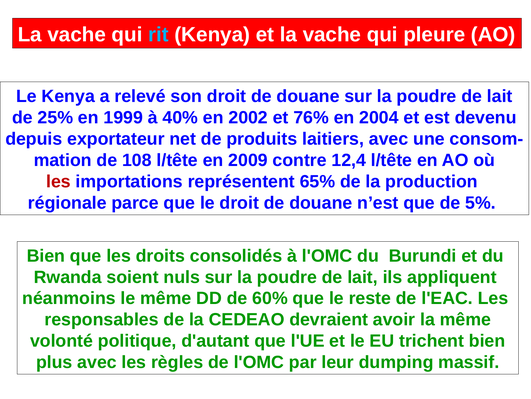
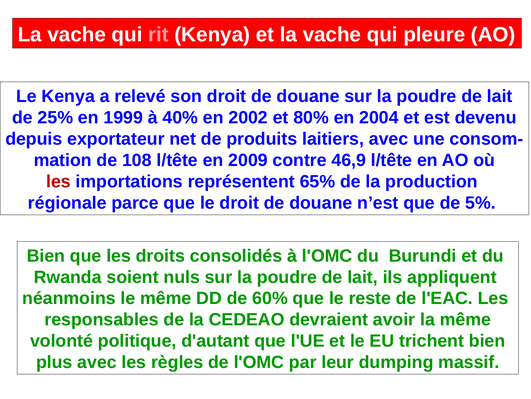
rit colour: light blue -> pink (159, 35)
76%: 76% -> 80% (311, 117)
12,4: 12,4 -> 46,9 (349, 160)
